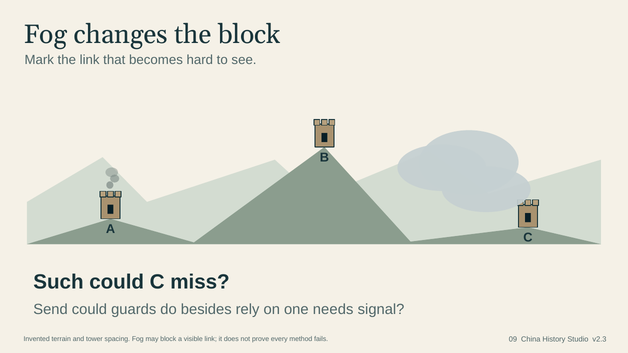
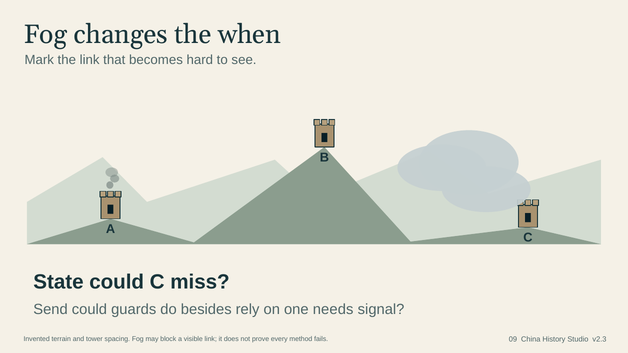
the block: block -> when (249, 34)
Such: Such -> State (58, 282)
